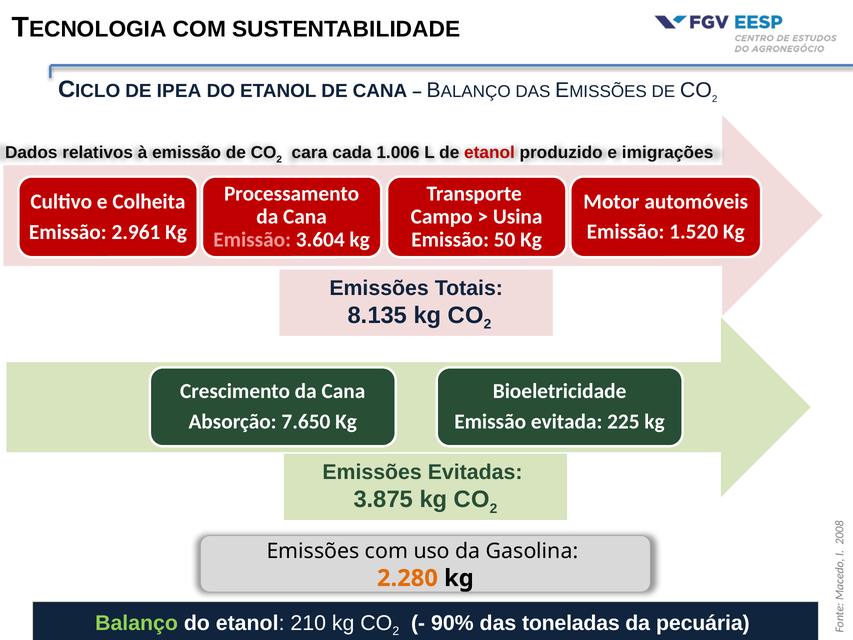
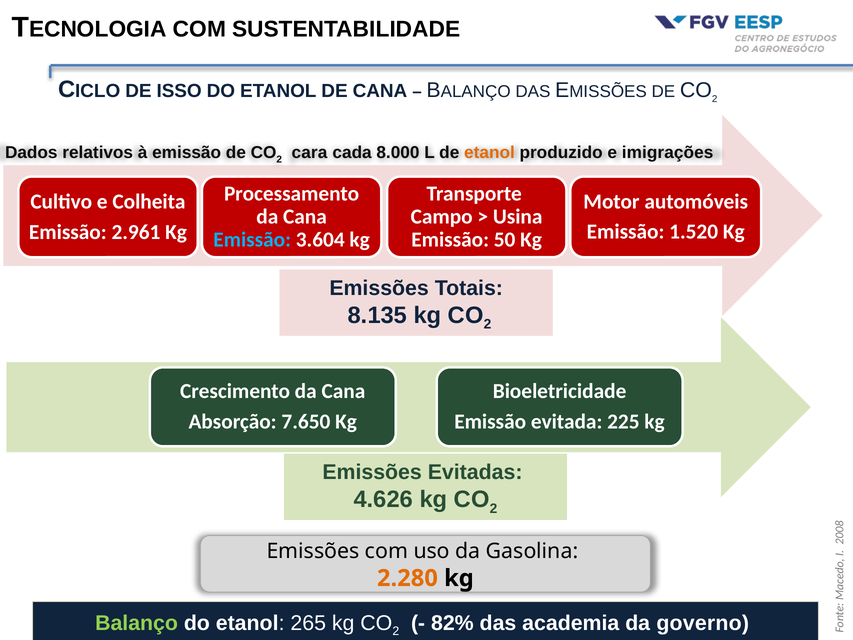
IPEA: IPEA -> ISSO (179, 91)
1.006: 1.006 -> 8.000 (398, 153)
etanol colour: red -> orange (489, 153)
Emissão colour: pink -> light blue (252, 240)
3.875: 3.875 -> 4.626 (383, 499)
210: 210 -> 265 (308, 623)
90%: 90% -> 82% (452, 623)
toneladas: toneladas -> academia (571, 623)
pecuária: pecuária -> governo (703, 623)
